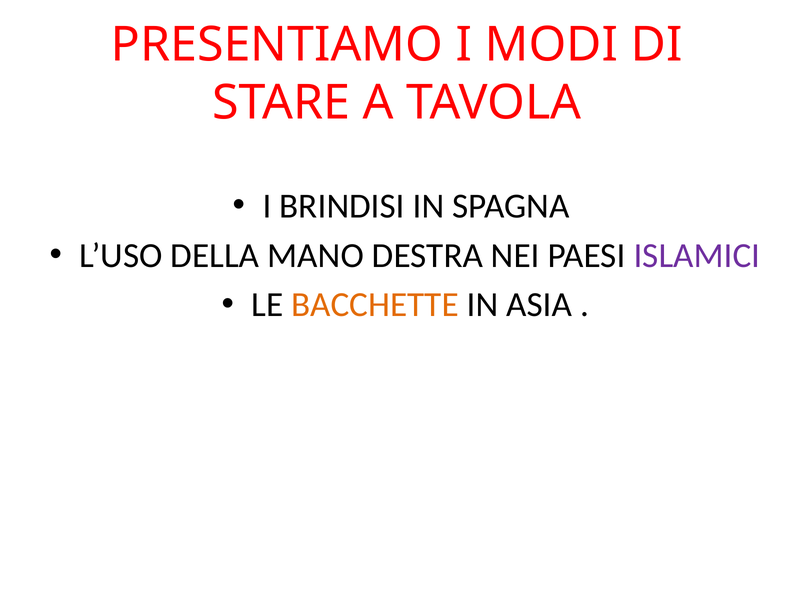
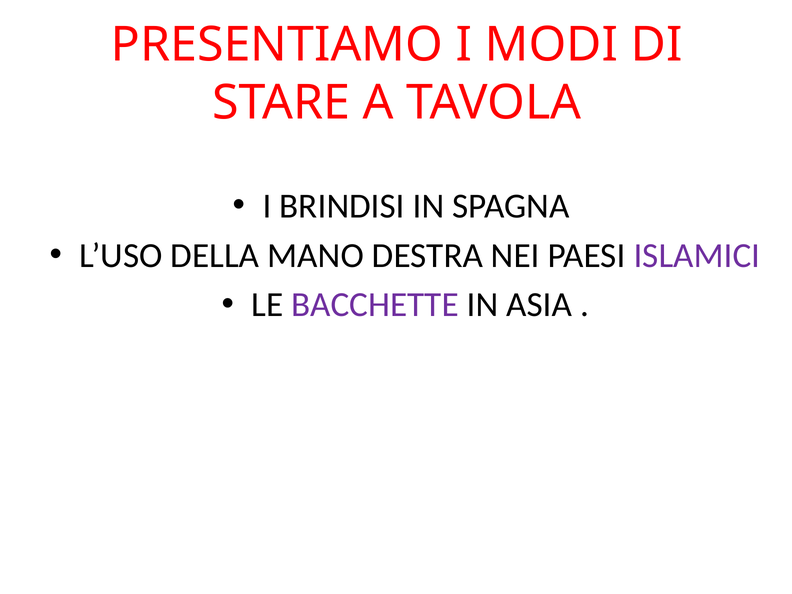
BACCHETTE colour: orange -> purple (375, 305)
